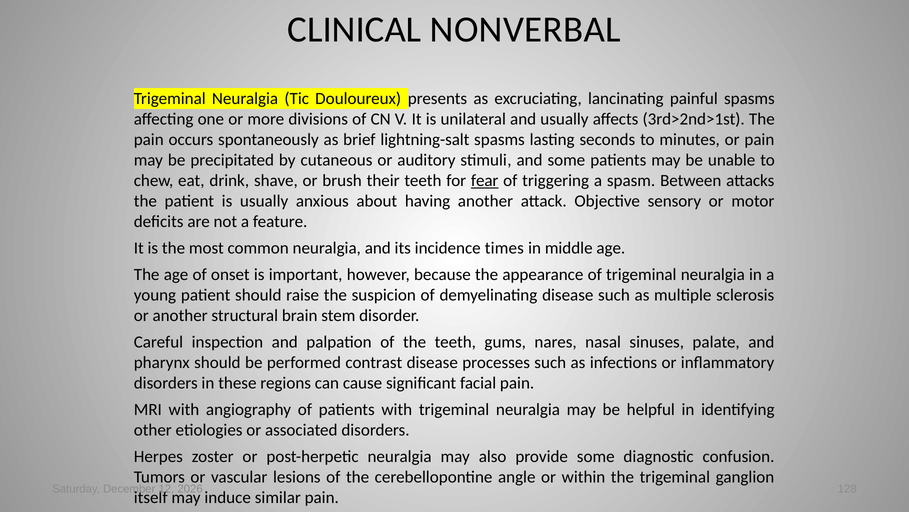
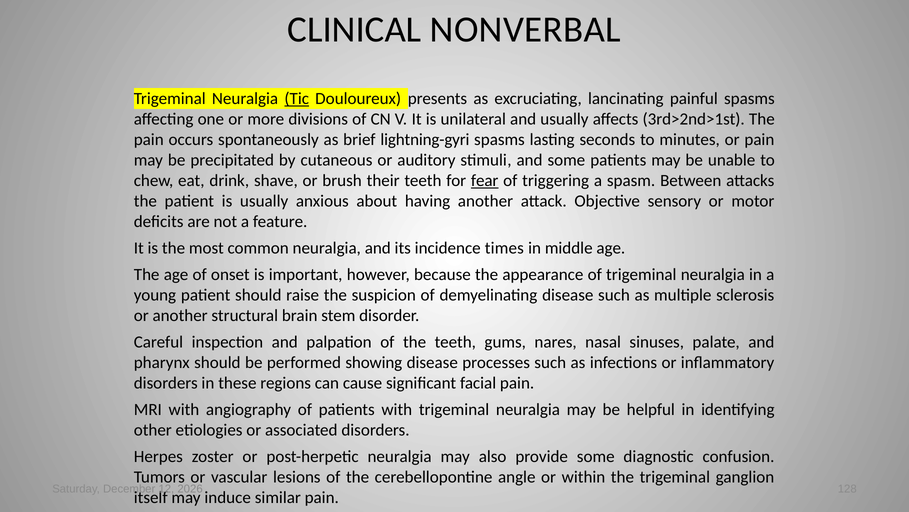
Tic underline: none -> present (297, 99)
lightning-salt: lightning-salt -> lightning-gyri (425, 140)
contrast: contrast -> showing (374, 362)
